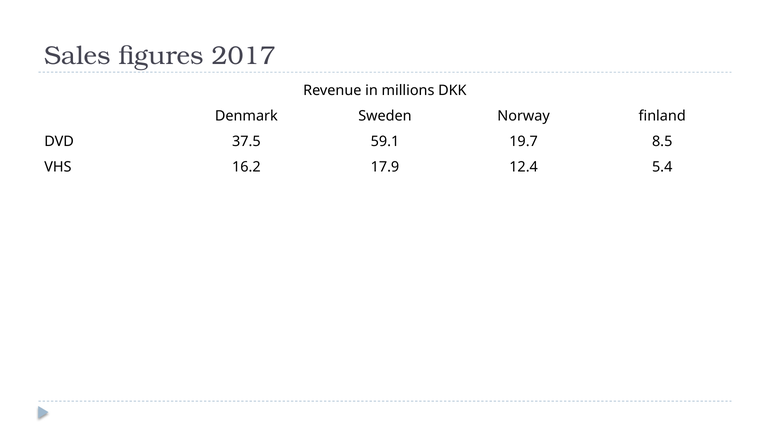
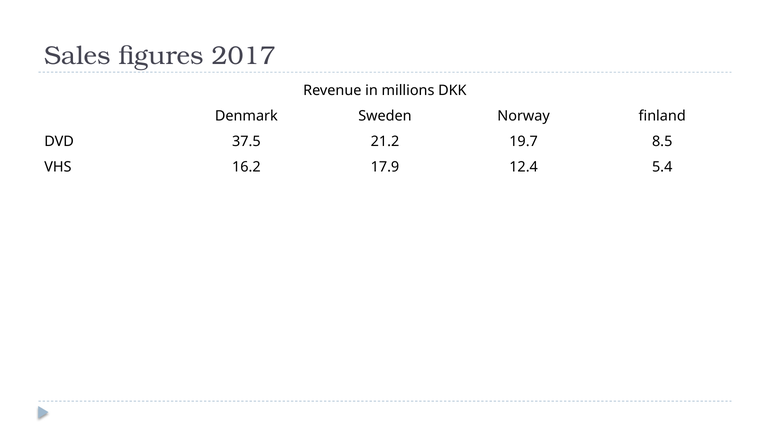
59.1: 59.1 -> 21.2 (385, 141)
